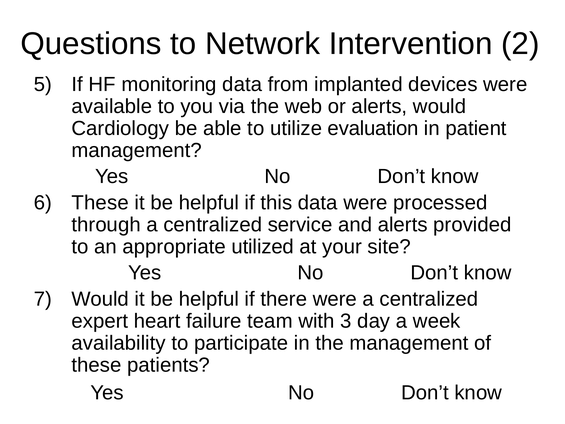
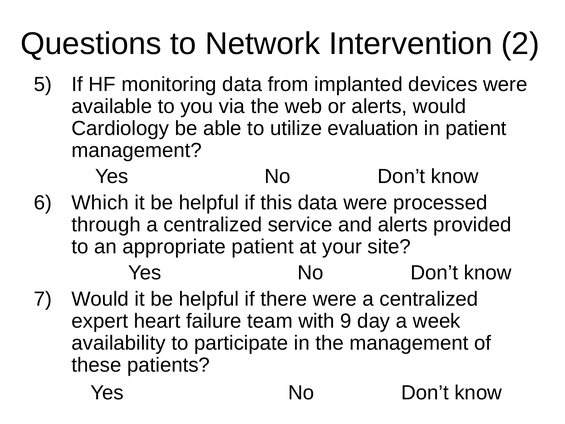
These: These -> Which (100, 203)
appropriate utilized: utilized -> patient (263, 247)
3: 3 -> 9 (346, 321)
